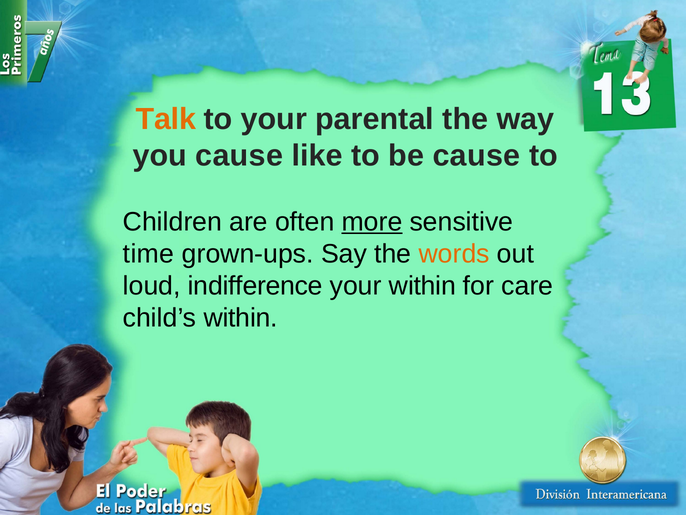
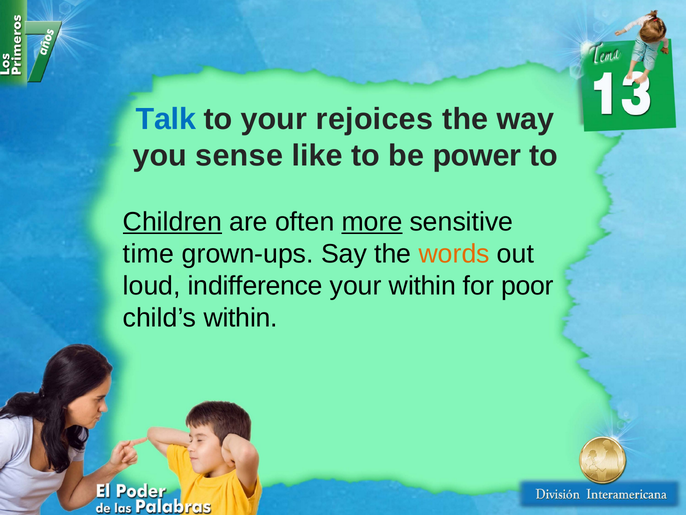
Talk colour: orange -> blue (166, 119)
parental: parental -> rejoices (375, 119)
you cause: cause -> sense (239, 156)
be cause: cause -> power (477, 156)
Children underline: none -> present (172, 222)
care: care -> poor (527, 286)
